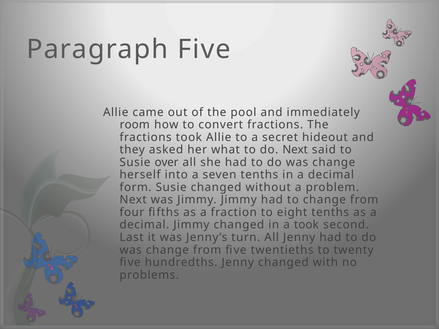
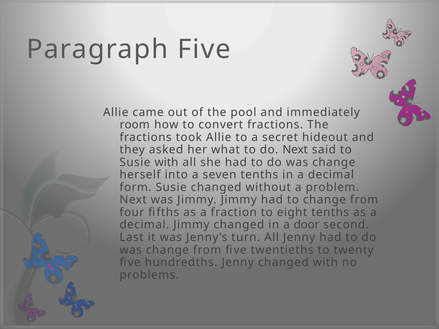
Susie over: over -> with (166, 162)
a took: took -> door (307, 225)
